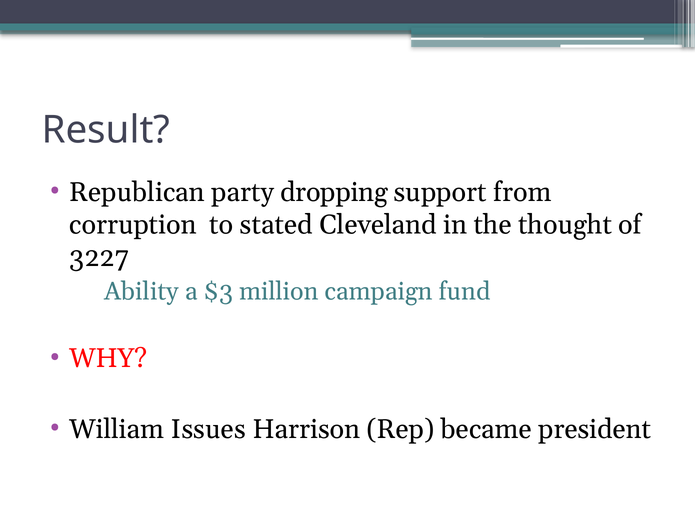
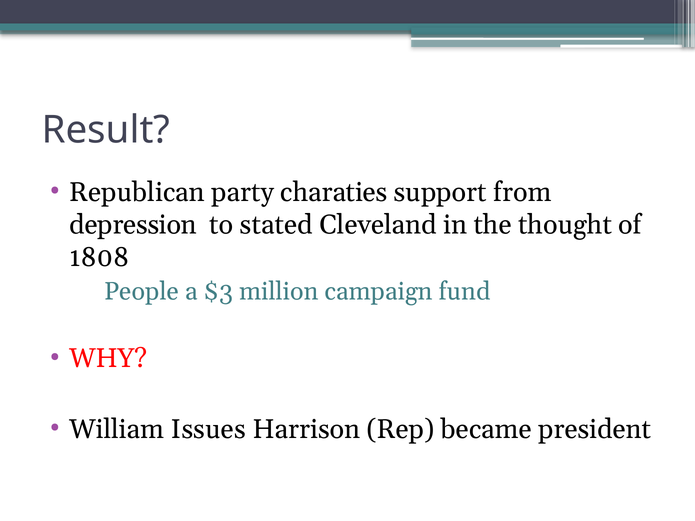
dropping: dropping -> charaties (334, 192)
corruption: corruption -> depression (133, 225)
3227: 3227 -> 1808 (99, 257)
Ability: Ability -> People (142, 291)
